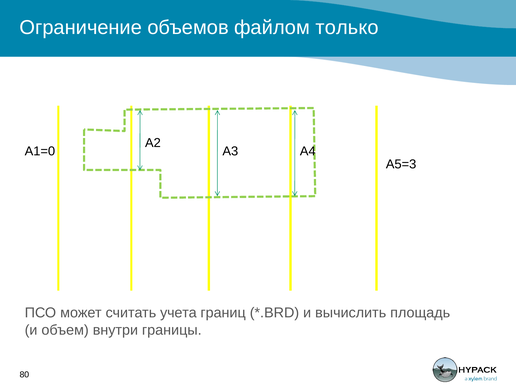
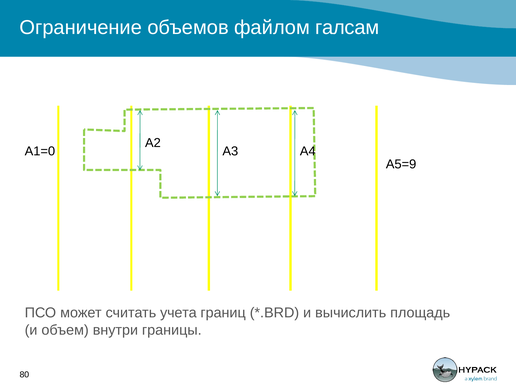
только: только -> галсам (347, 28)
А5=3: А5=3 -> А5=9 (401, 164)
